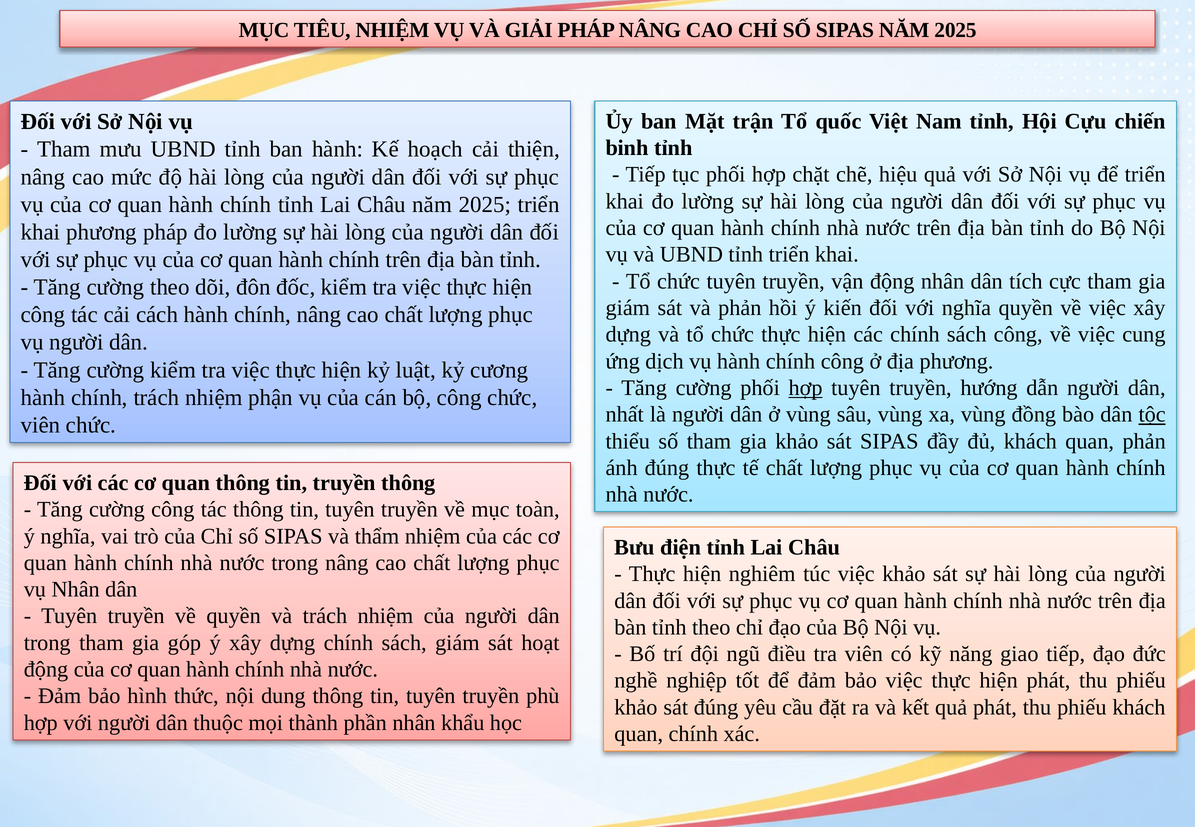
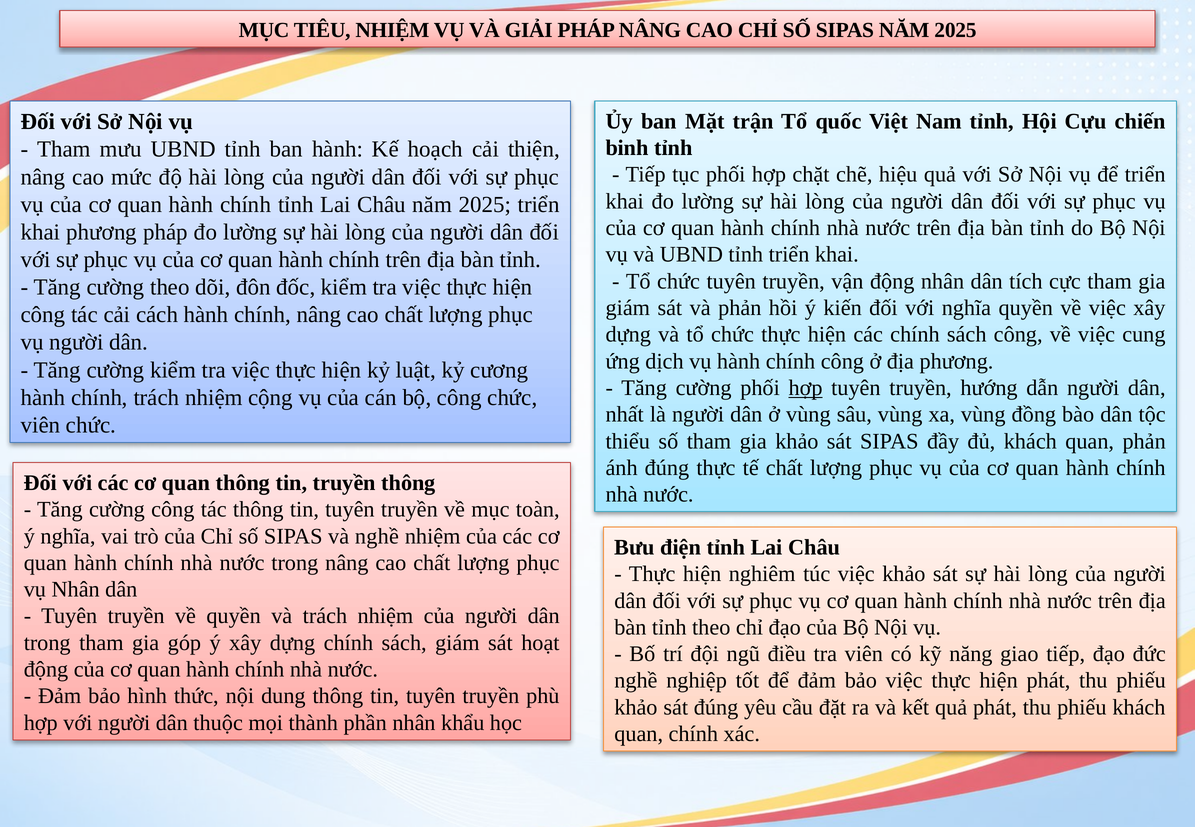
phận: phận -> cộng (271, 398)
tộc underline: present -> none (1152, 415)
và thẩm: thẩm -> nghề (377, 536)
